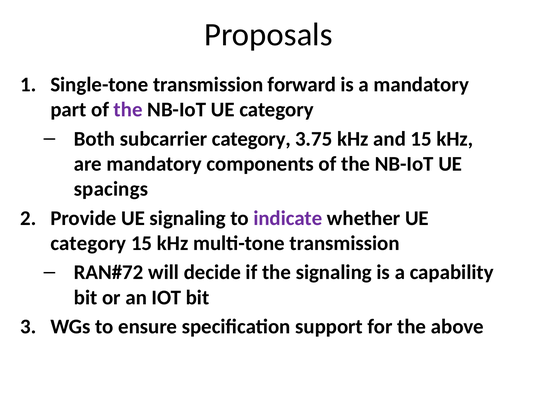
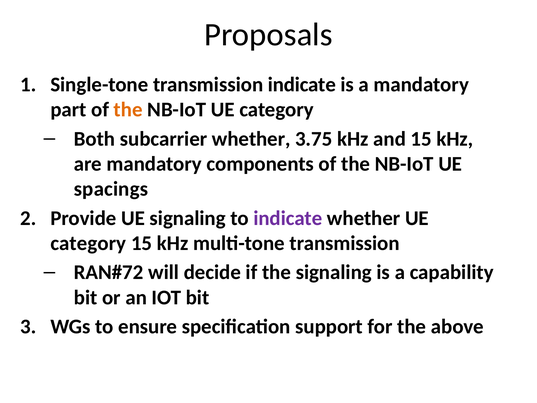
transmission forward: forward -> indicate (302, 85)
the colour: purple -> orange (128, 110)
subcarrier category: category -> whether (251, 139)
